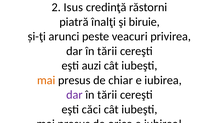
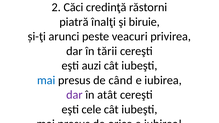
Isus: Isus -> Căci (73, 7)
mai colour: orange -> blue (46, 80)
chiar: chiar -> când (121, 80)
tării: tării -> atât (107, 95)
căci: căci -> cele (91, 110)
